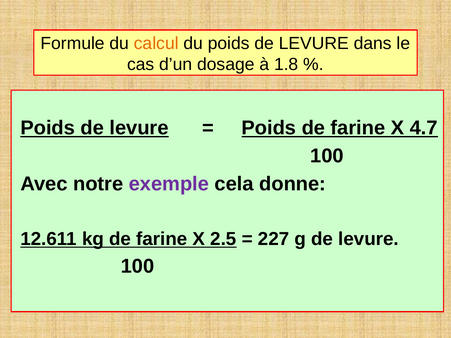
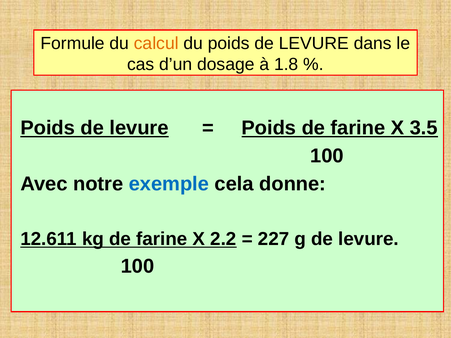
4.7: 4.7 -> 3.5 (424, 128)
exemple colour: purple -> blue (169, 184)
2.5: 2.5 -> 2.2 (223, 239)
